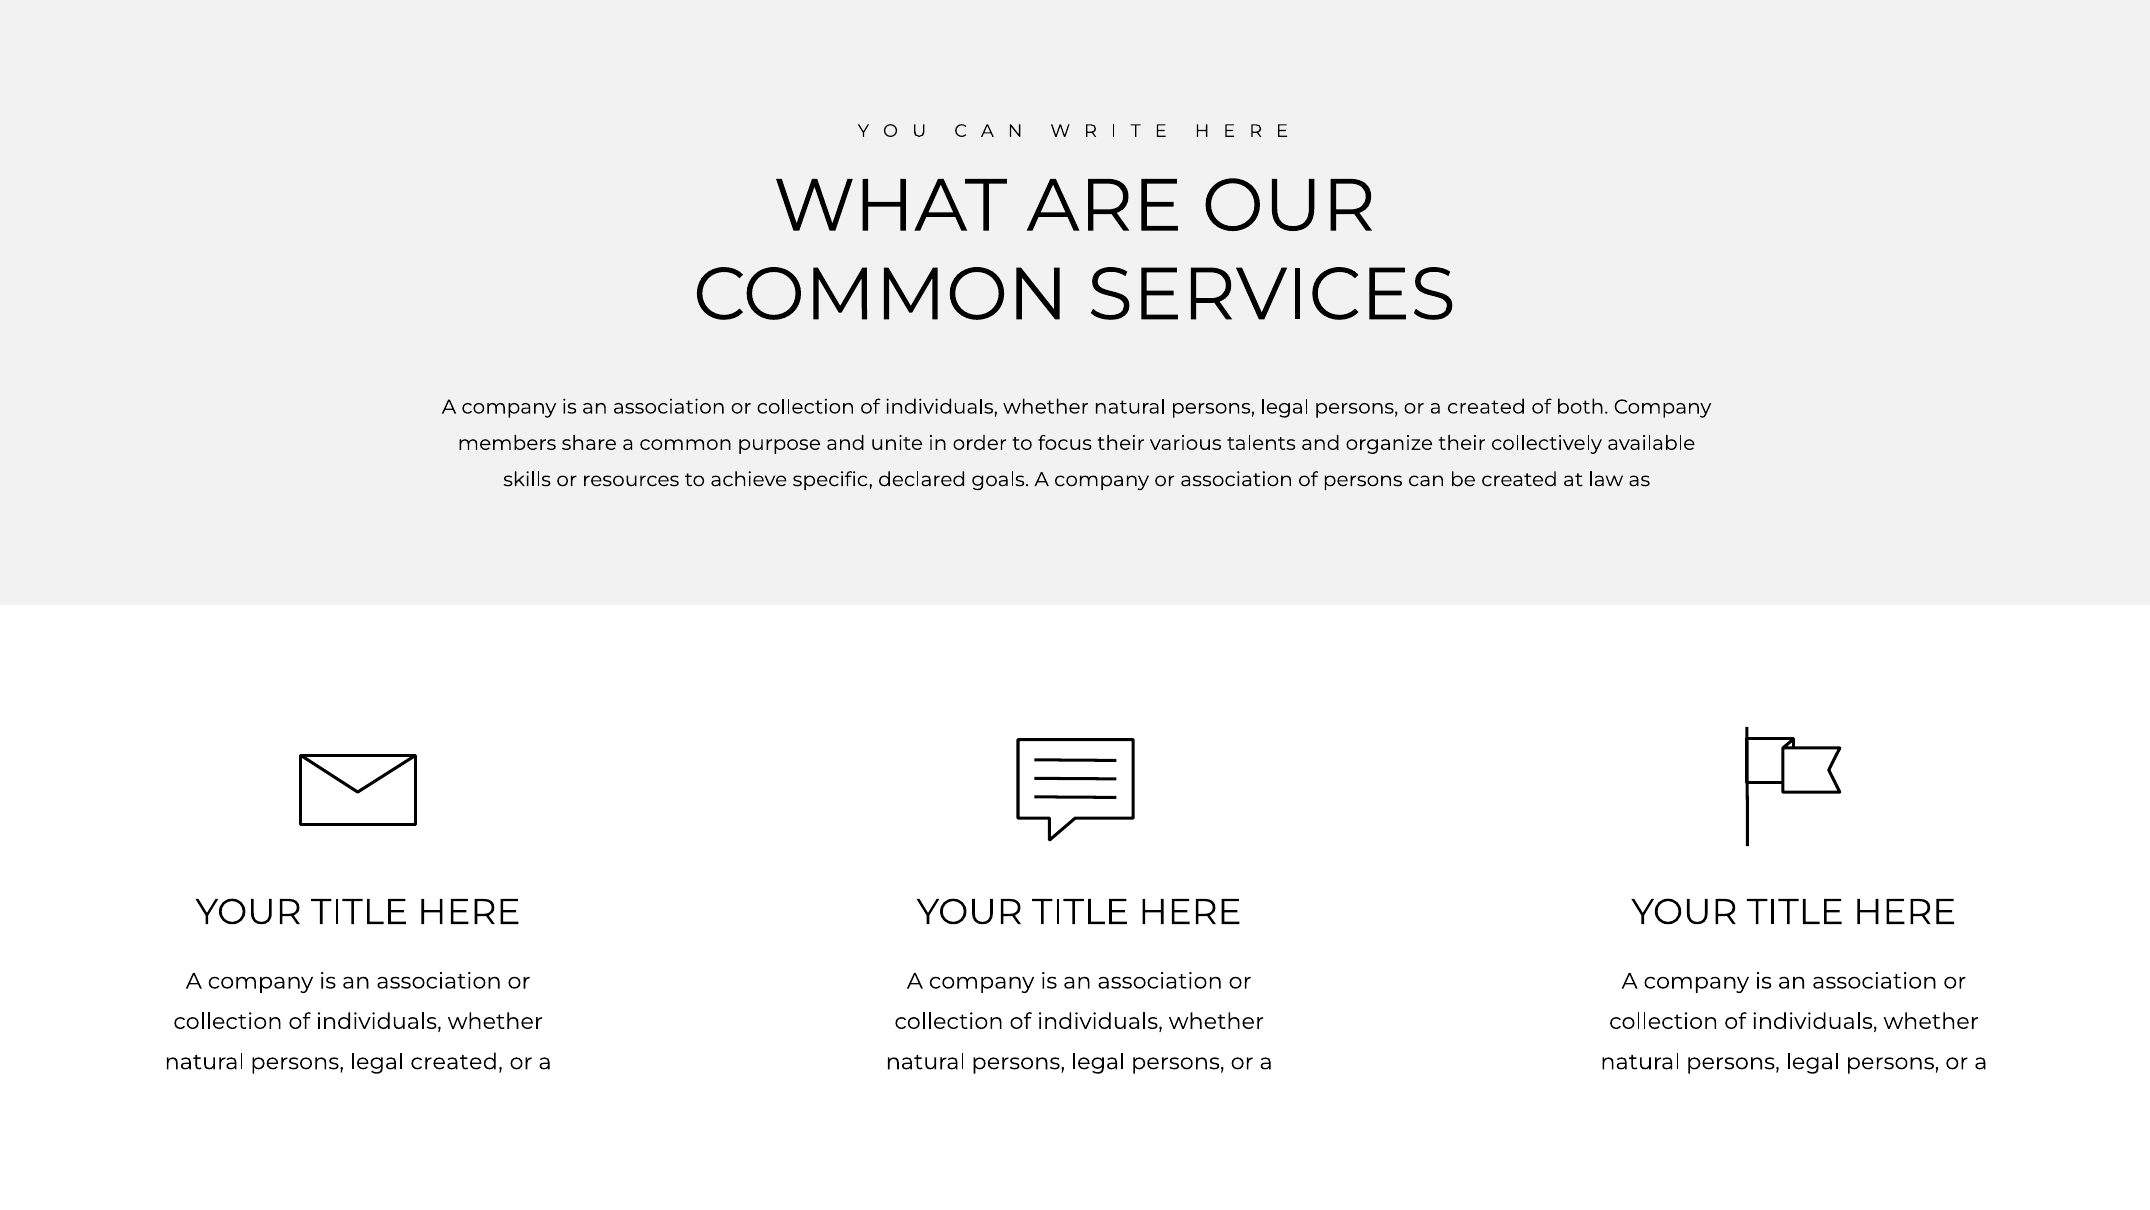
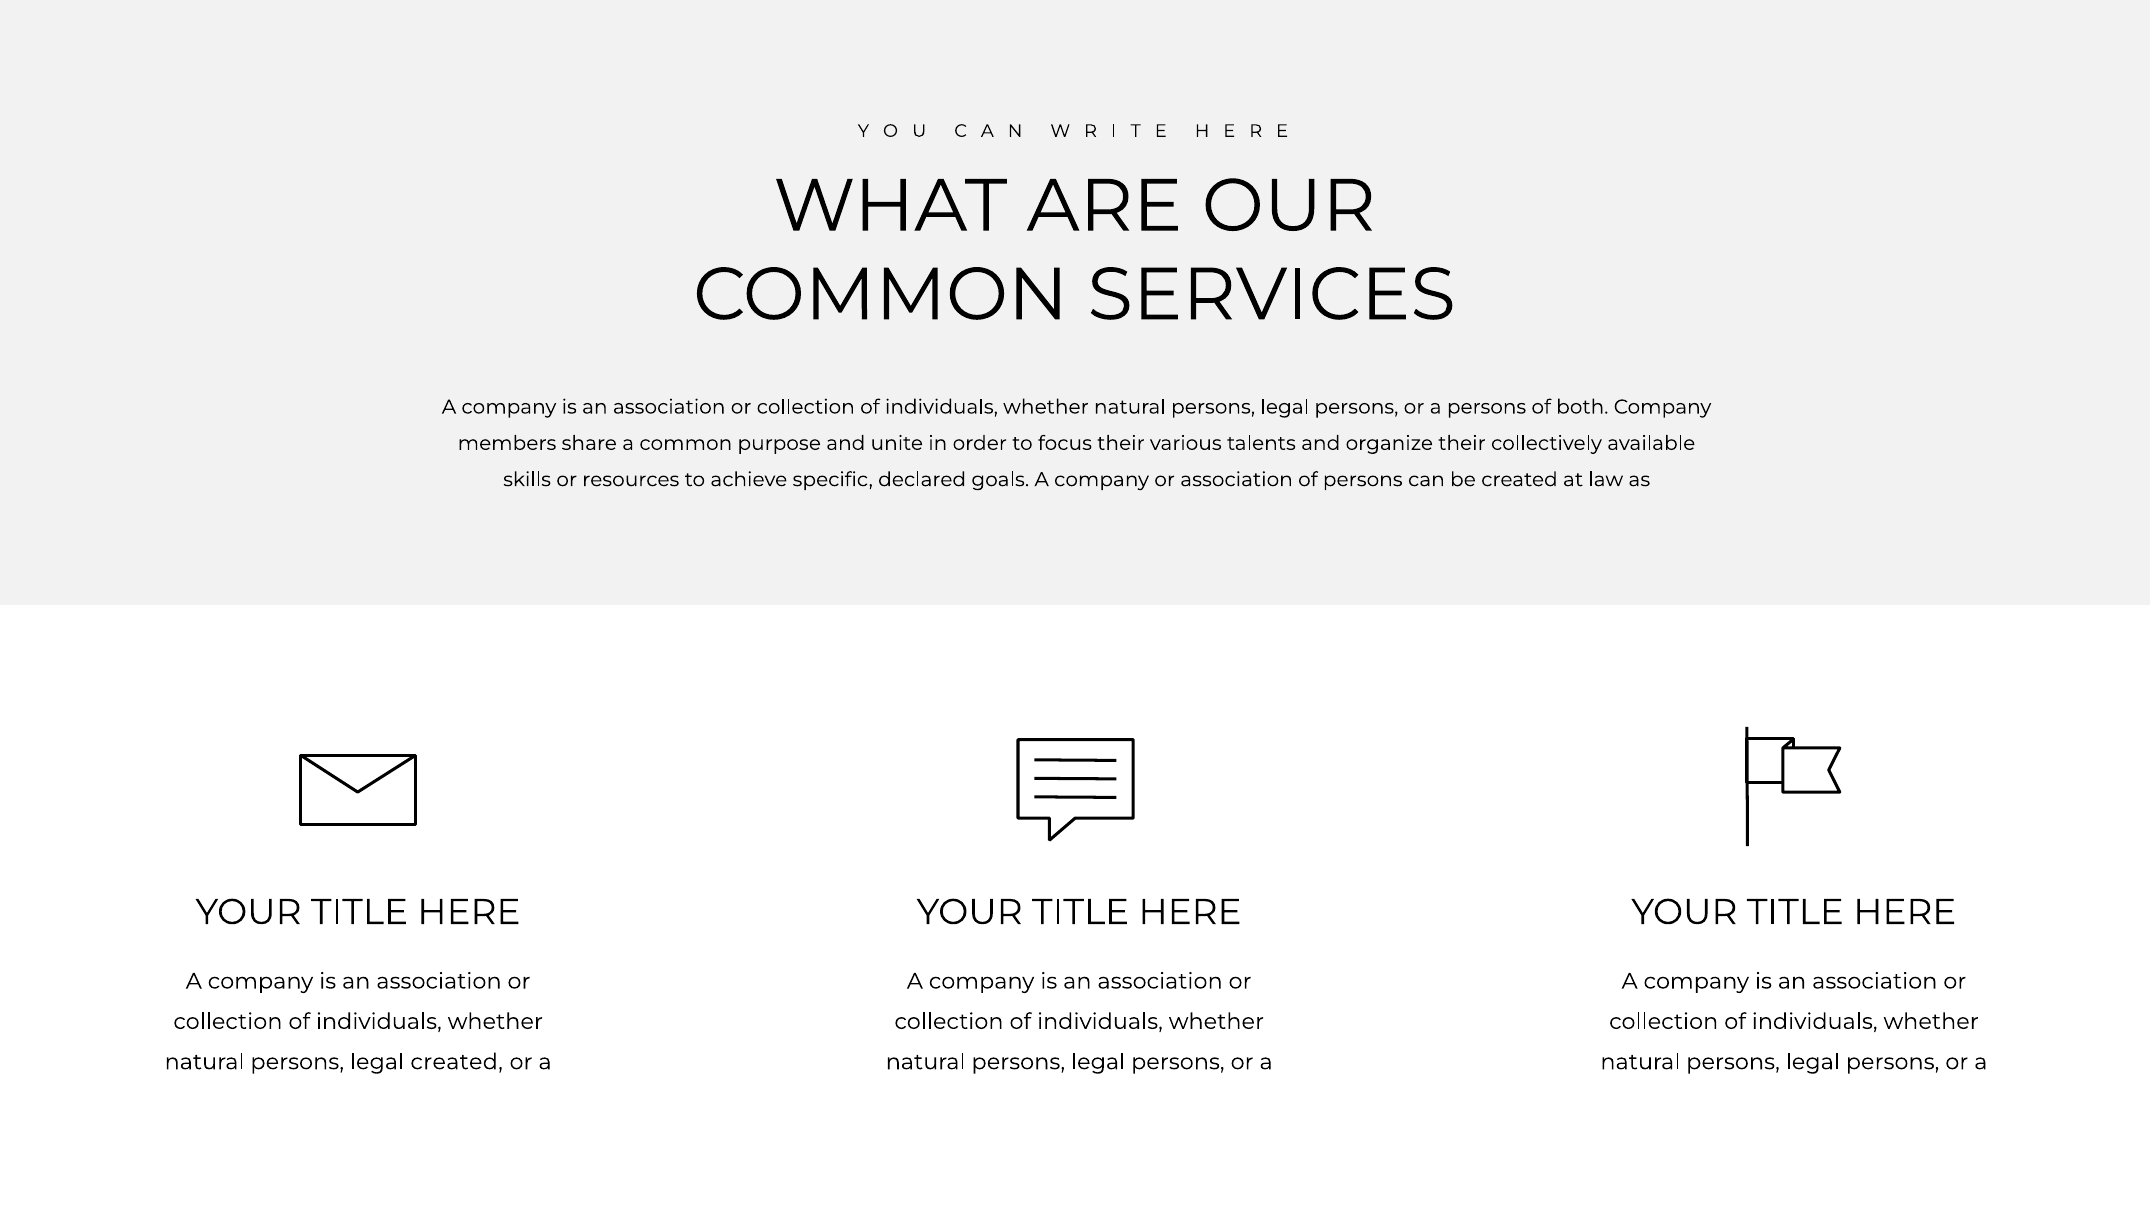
a created: created -> persons (1487, 407)
